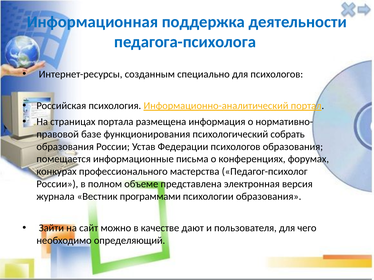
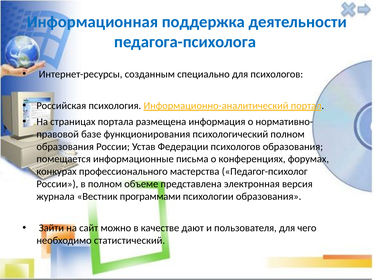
психологический собрать: собрать -> полном (288, 134)
определяющий: определяющий -> статистический (129, 241)
